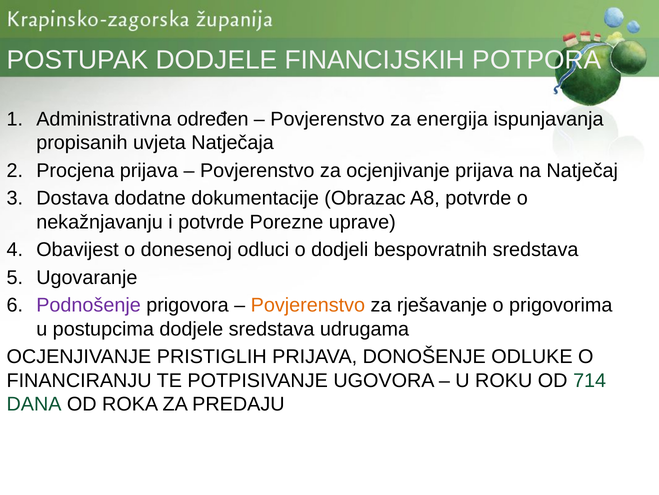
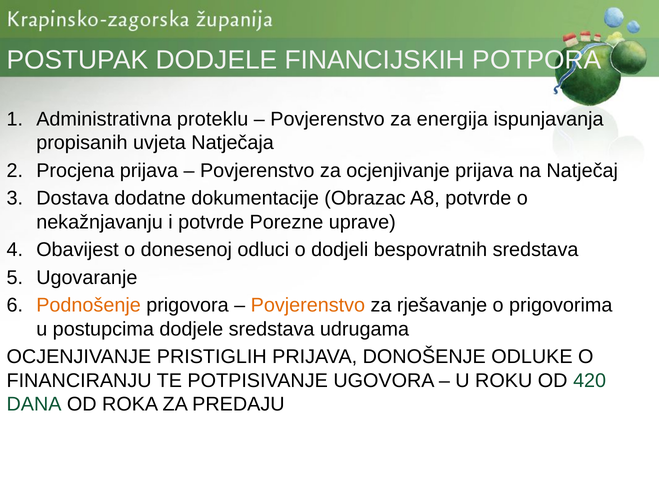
određen: određen -> proteklu (213, 119)
Podnošenje colour: purple -> orange (89, 305)
714: 714 -> 420 (590, 380)
